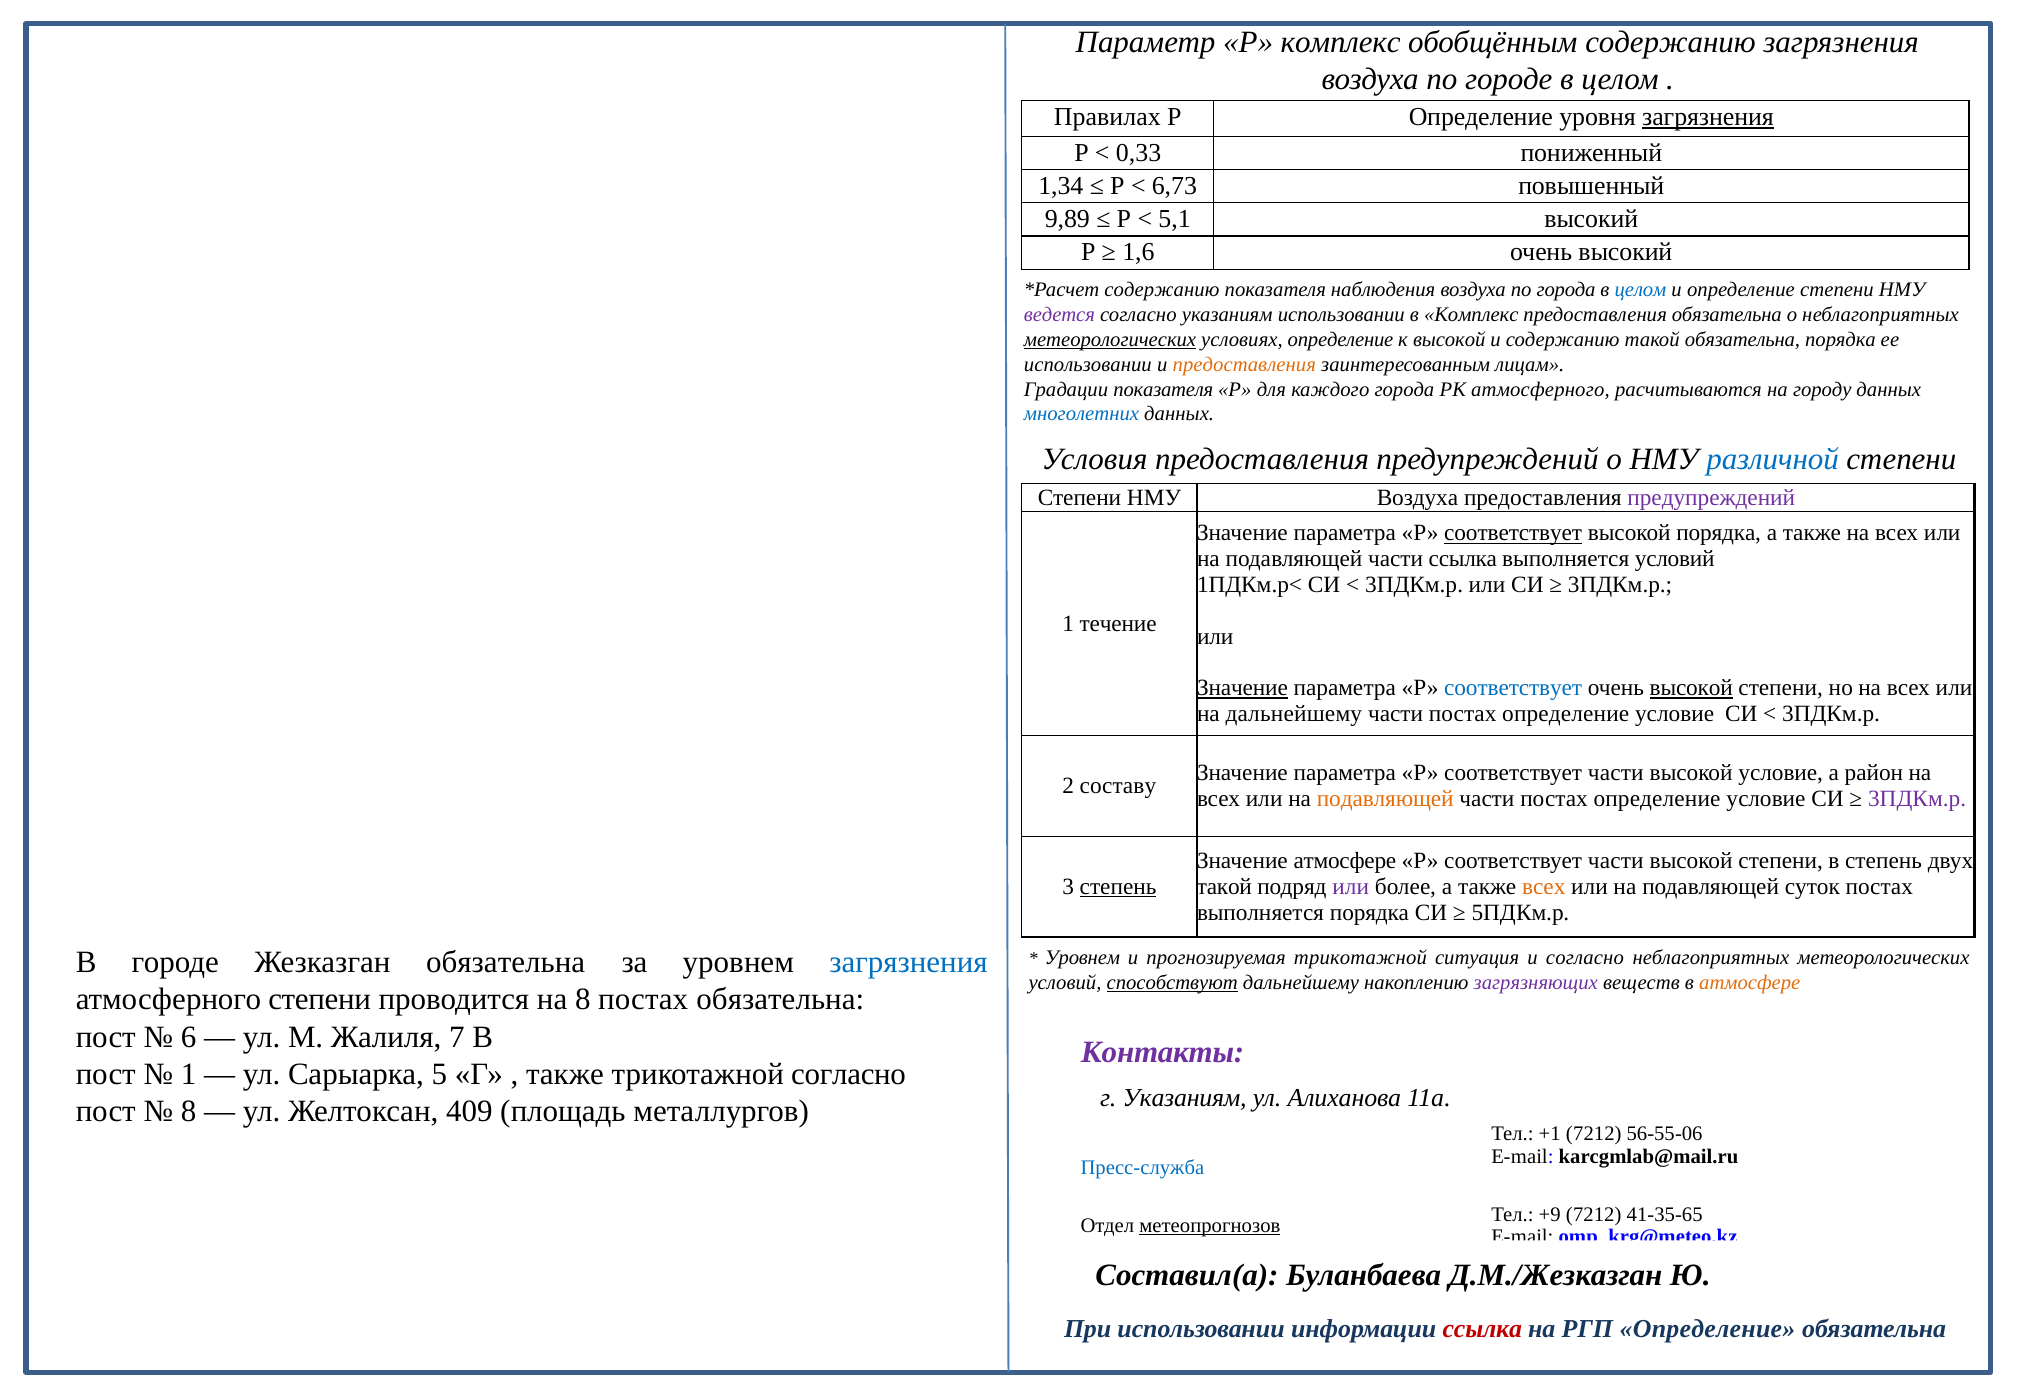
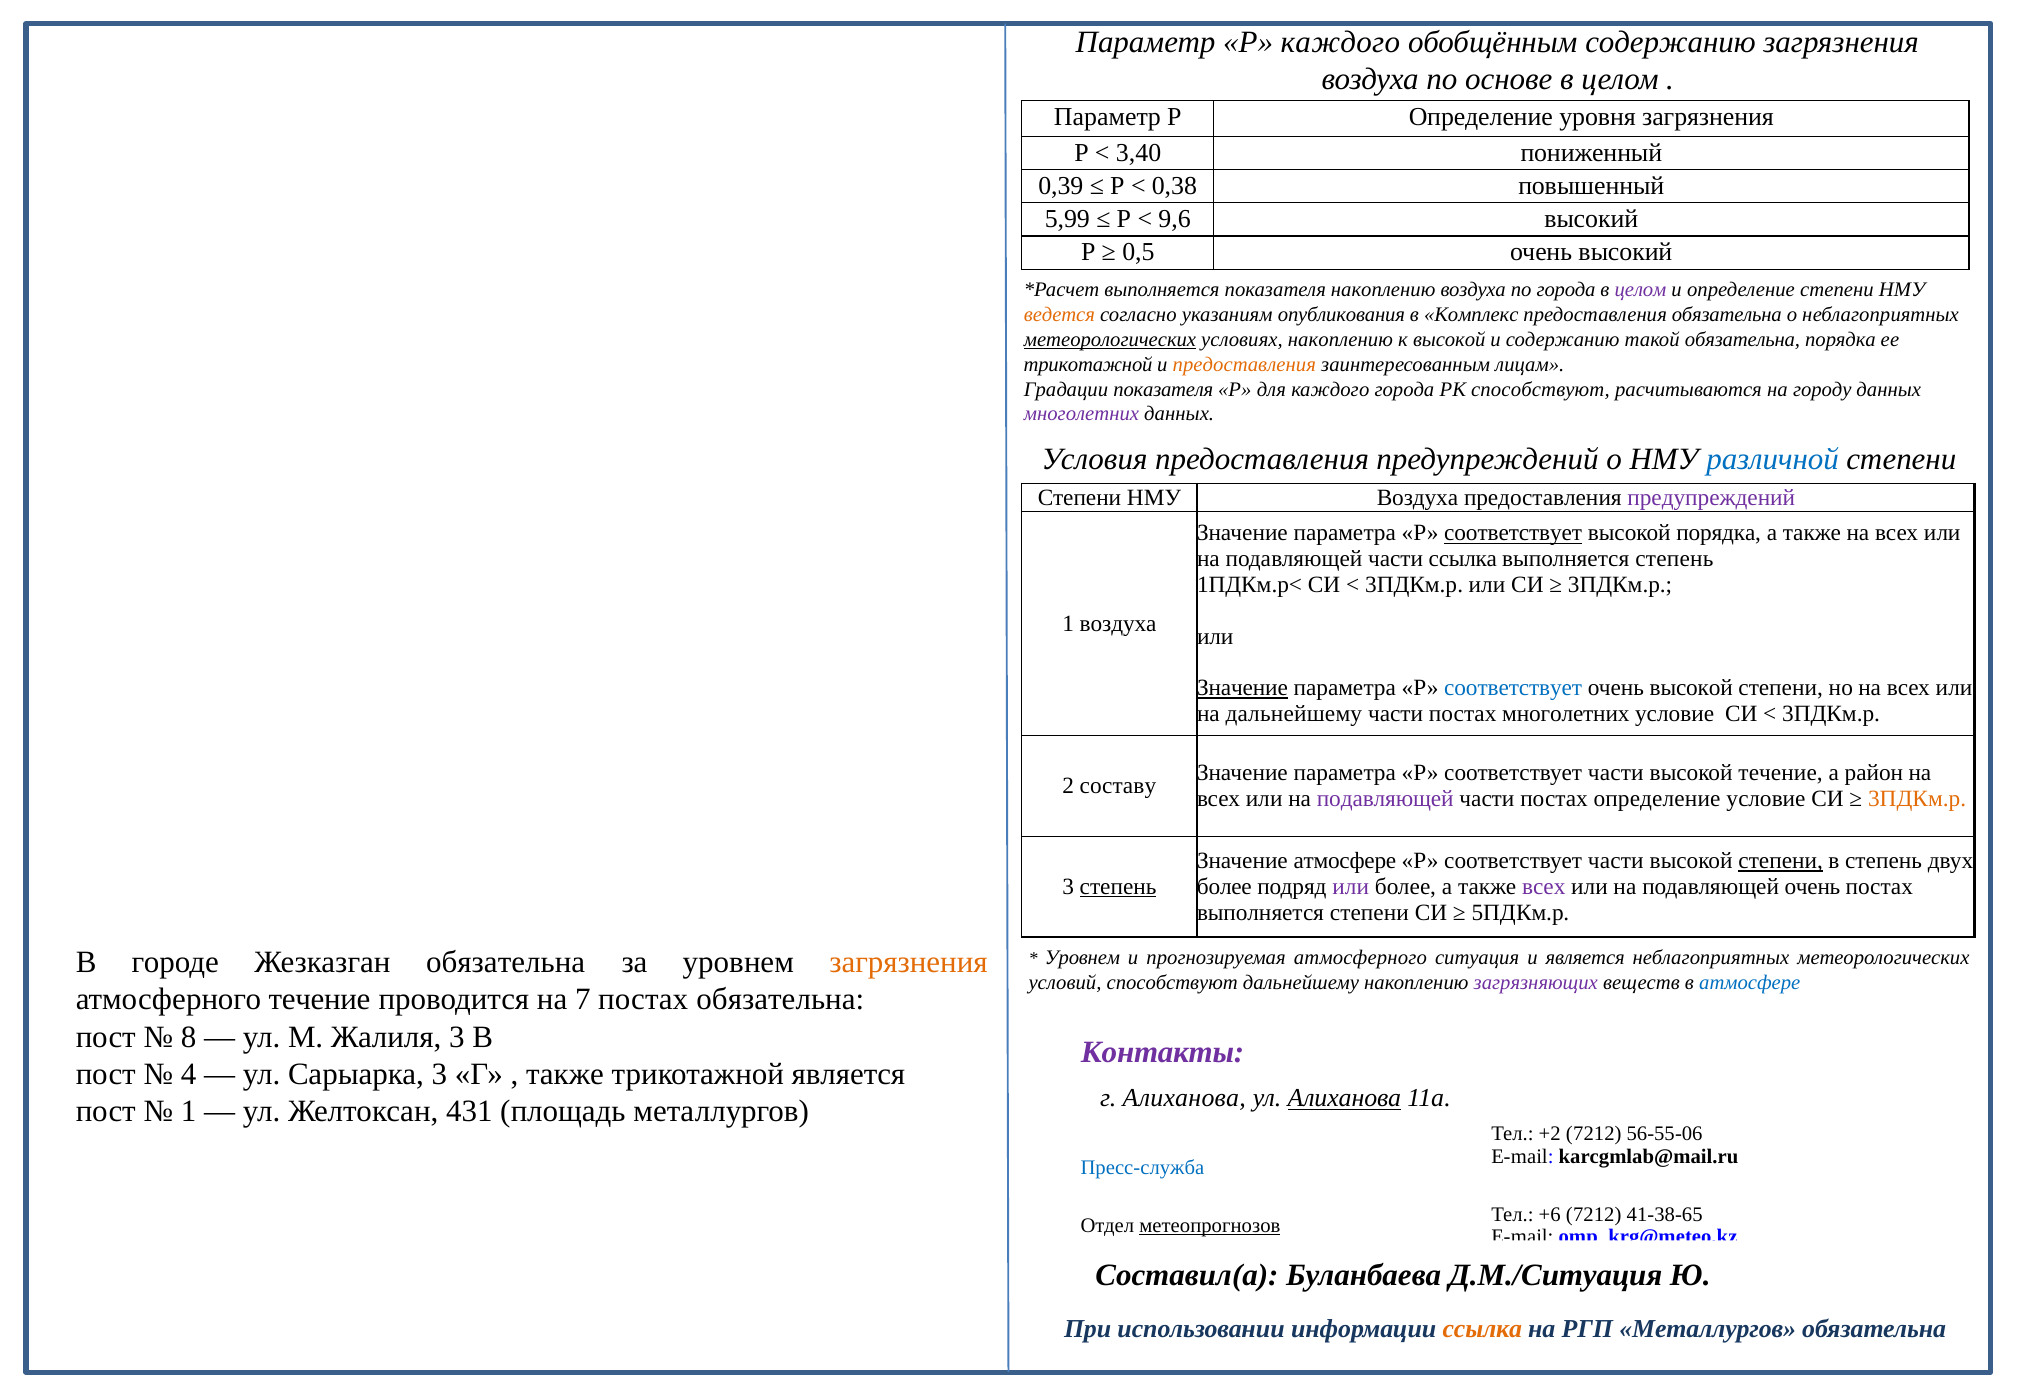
Р комплекс: комплекс -> каждого (1340, 42)
по городе: городе -> основе (1509, 80)
Правилах: Правилах -> Параметр (1107, 117)
загрязнения underline: present -> none (1708, 117)
0,33: 0,33 -> 3,40 (1139, 153)
1,34: 1,34 -> 0,39 (1061, 186)
6,73: 6,73 -> 0,38 (1174, 186)
9,89: 9,89 -> 5,99 (1067, 219)
5,1: 5,1 -> 9,6 (1174, 219)
1,6: 1,6 -> 0,5 (1138, 252)
содержанию: содержанию -> выполняется (1162, 290)
показателя наблюдения: наблюдения -> накоплению (1383, 290)
целом colour: blue -> purple (1641, 290)
ведется colour: purple -> orange (1059, 315)
указаниям использовании: использовании -> опубликования (1341, 315)
условиях определение: определение -> накоплению (1340, 340)
использовании: использовании -> трикотажной (1088, 365)
РК атмосферного: атмосферного -> способствуют (1540, 389)
многолетних colour: blue -> purple (1081, 414)
выполняется условий: условий -> степень (1675, 559)
1 течение: течение -> воздуха (1118, 624)
высокой underline: present -> none (1691, 688)
определение: определение -> многолетних (1566, 714)
высокой условие: условие -> течение (1781, 773)
подавляющей colour: orange -> purple (1385, 799)
3ПДКм.р colour: purple -> orange (1917, 799)
степени underline: none -> present (1781, 861)
такой: такой -> более (1224, 887)
всех colour: orange -> purple (1544, 887)
подавляющей суток: суток -> очень (1812, 887)
выполняется порядка: порядка -> степени (1369, 913)
загрязнения colour: blue -> orange (908, 963)
прогнозируемая трикотажной: трикотажной -> атмосферного (1360, 958)
и согласно: согласно -> является (1585, 958)
способствуют underline: present -> none (1172, 983)
атмосфере colour: orange -> blue (1750, 983)
атмосферного степени: степени -> течение (320, 1000)
на 8: 8 -> 7 (583, 1000)
6: 6 -> 8 (189, 1037)
Жалиля 7: 7 -> 3 (457, 1037)
1: 1 -> 4 (189, 1074)
Сарыарка 5: 5 -> 3 (439, 1074)
трикотажной согласно: согласно -> является (848, 1074)
г Указаниям: Указаниям -> Алиханова (1184, 1099)
Алиханова underline: none -> present (1344, 1099)
8: 8 -> 1 (189, 1112)
409: 409 -> 431 (469, 1112)
+1: +1 -> +2 (1550, 1134)
+9: +9 -> +6 (1550, 1215)
41-35-65: 41-35-65 -> 41-38-65 (1665, 1215)
Д.М./Жезказган: Д.М./Жезказган -> Д.М./Ситуация (1556, 1276)
ссылка colour: red -> orange (1482, 1330)
РГП Определение: Определение -> Металлургов (1708, 1330)
